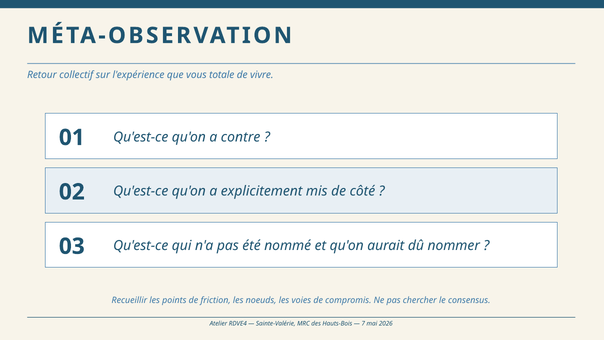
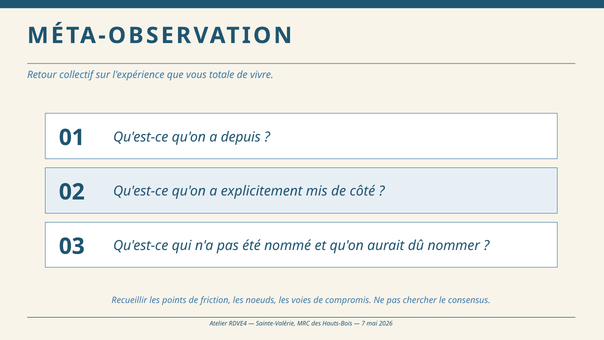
contre: contre -> depuis (241, 137)
